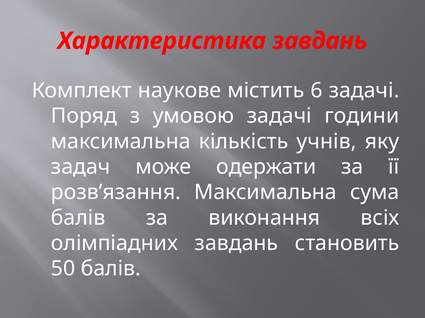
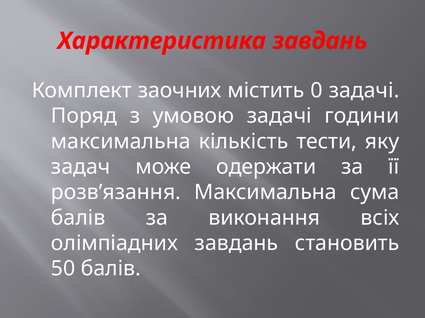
наукове: наукове -> заочних (180, 91)
6: 6 -> 0 (317, 91)
учнів: учнів -> тести (327, 142)
